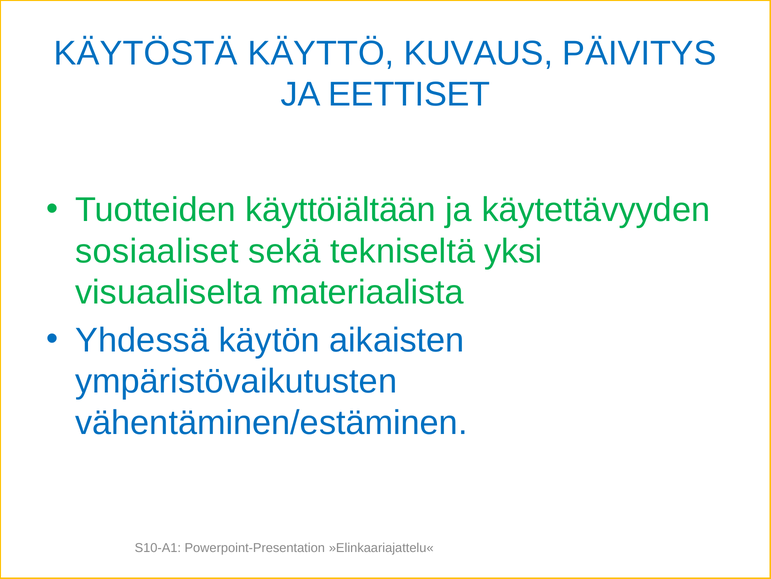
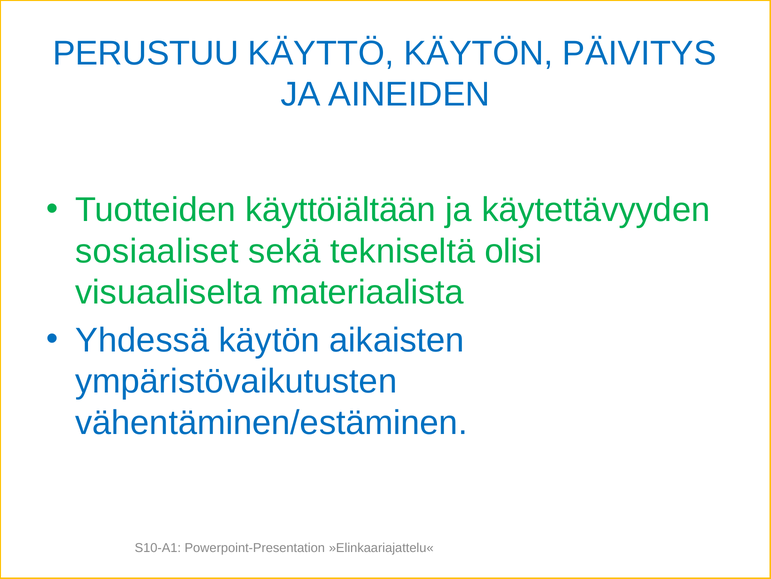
KÄYTÖSTÄ: KÄYTÖSTÄ -> PERUSTUU (146, 53)
KÄYTTÖ KUVAUS: KUVAUS -> KÄYTÖN (478, 53)
EETTISET: EETTISET -> AINEIDEN (409, 94)
yksi: yksi -> olisi (513, 251)
